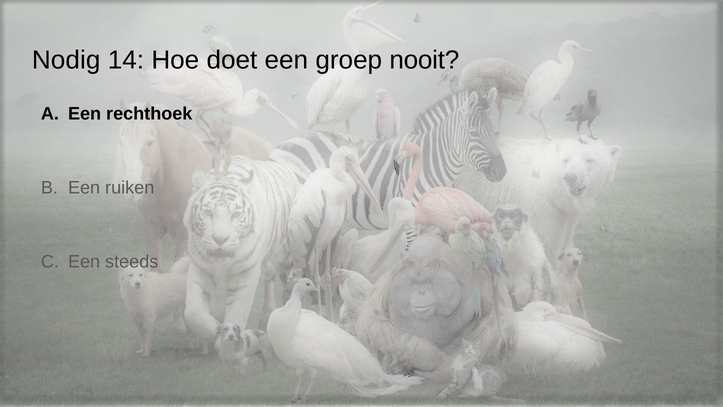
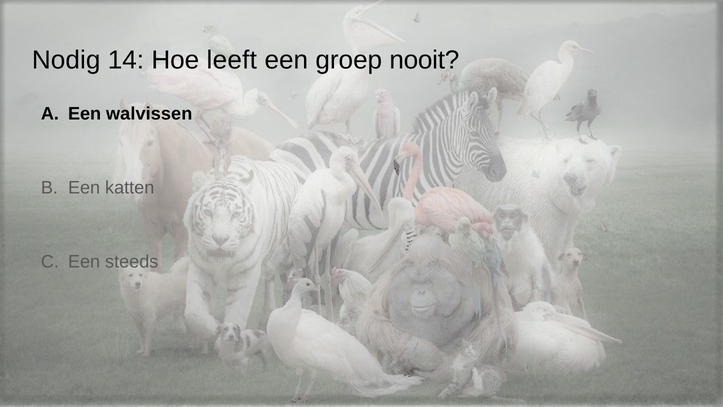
doet: doet -> leeft (232, 60)
rechthoek: rechthoek -> walvissen (149, 114)
ruiken: ruiken -> katten (130, 188)
